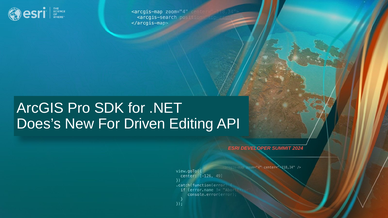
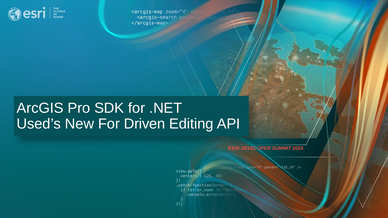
Does’s: Does’s -> Used’s (39, 124)
